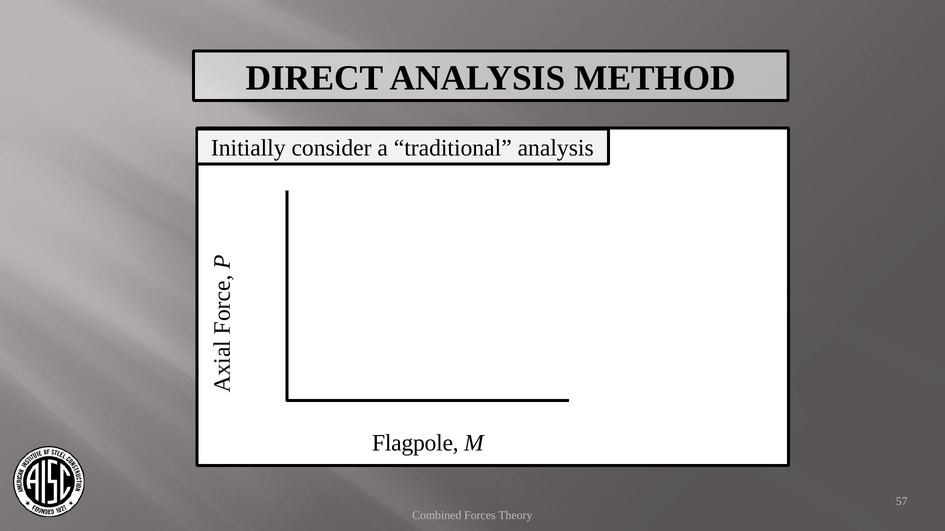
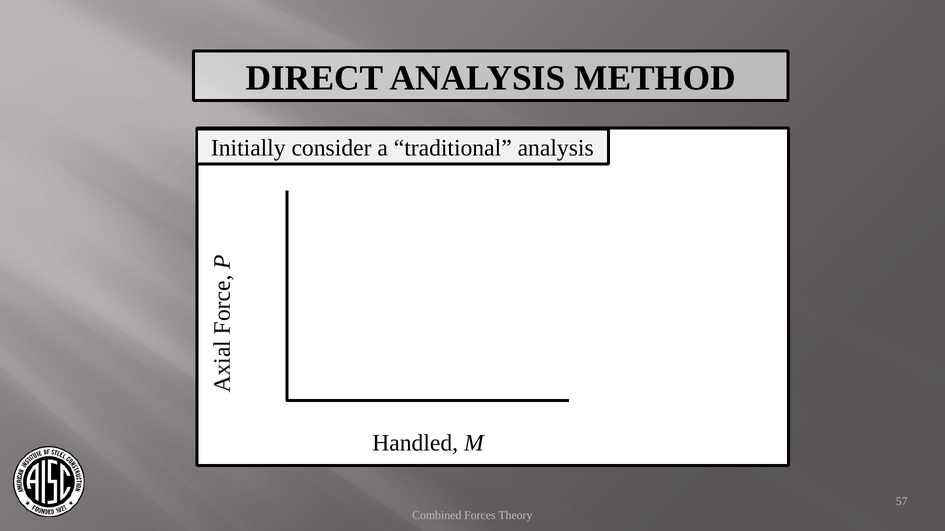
Flagpole: Flagpole -> Handled (415, 443)
